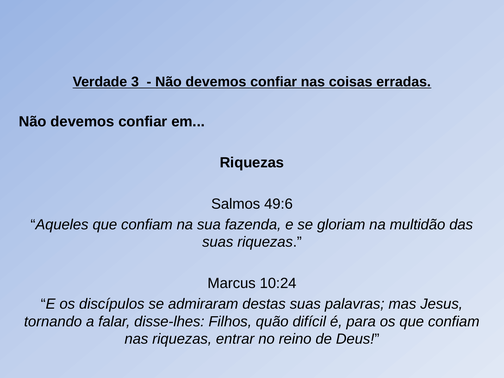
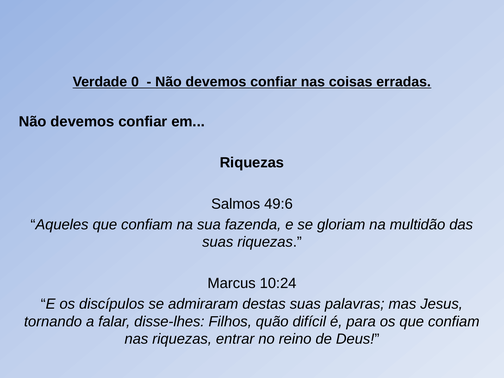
3: 3 -> 0 (135, 82)
